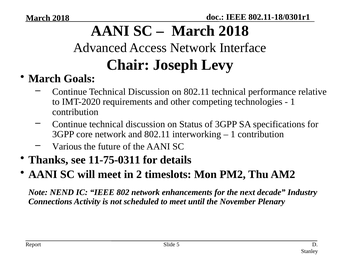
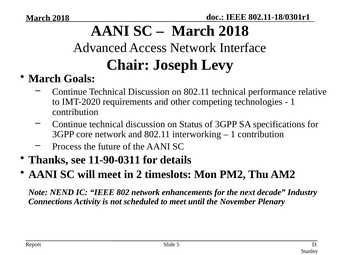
Various: Various -> Process (67, 146)
11-75-0311: 11-75-0311 -> 11-90-0311 (114, 160)
